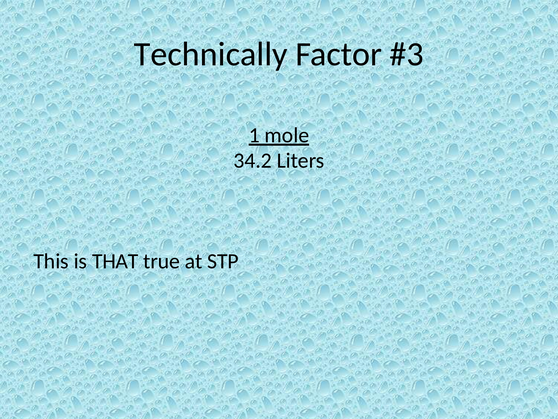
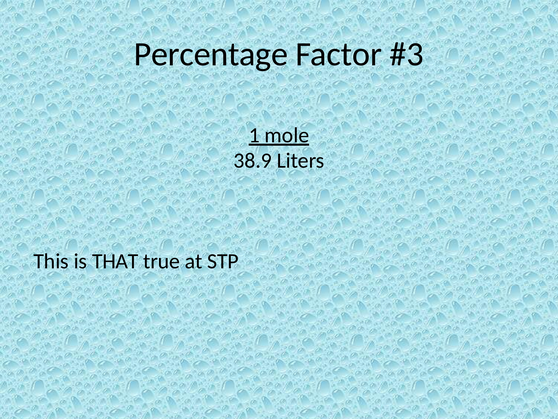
Technically: Technically -> Percentage (211, 54)
34.2: 34.2 -> 38.9 (253, 160)
